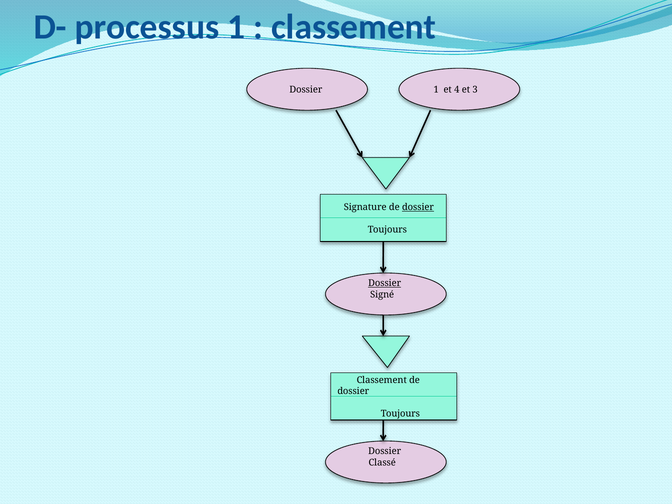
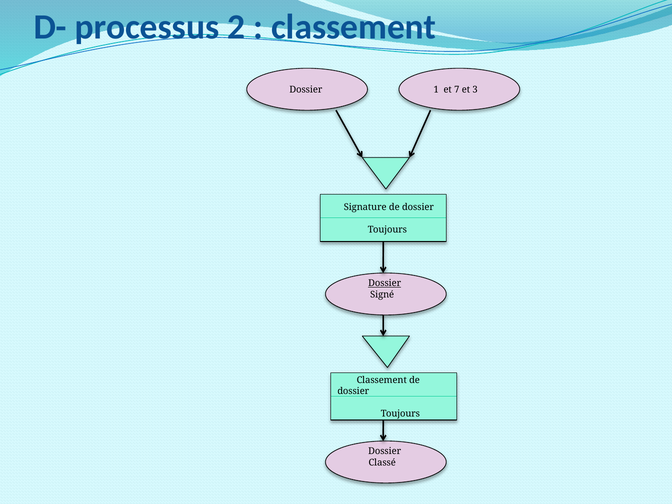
processus 1: 1 -> 2 (236, 27)
4: 4 -> 7 (457, 90)
dossier underline: present -> none (418, 207)
